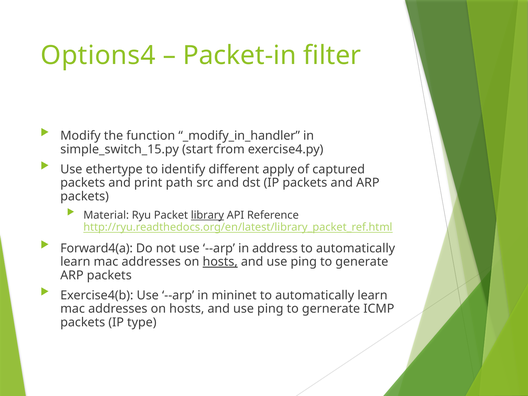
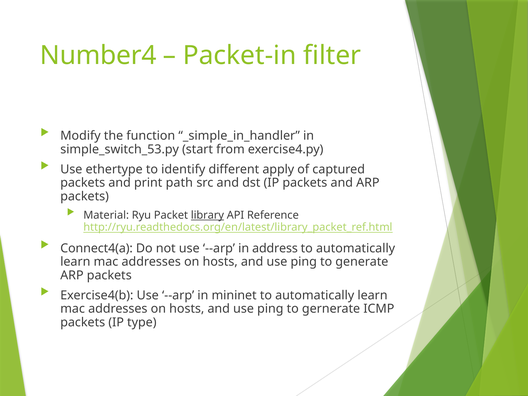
Options4: Options4 -> Number4 (98, 56)
_modify_in_handler: _modify_in_handler -> _simple_in_handler (239, 136)
simple_switch_15.py: simple_switch_15.py -> simple_switch_53.py (120, 149)
Forward4(a: Forward4(a -> Connect4(a (97, 248)
hosts underline: present -> none (220, 262)
